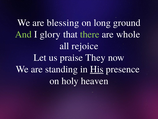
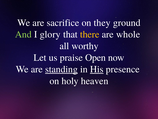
blessing: blessing -> sacrifice (63, 23)
long: long -> they (102, 23)
there colour: light green -> yellow (90, 34)
rejoice: rejoice -> worthy (85, 46)
They: They -> Open (95, 57)
standing underline: none -> present (61, 69)
